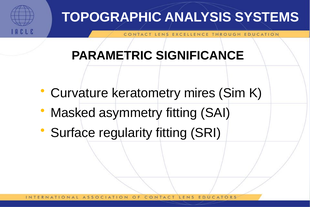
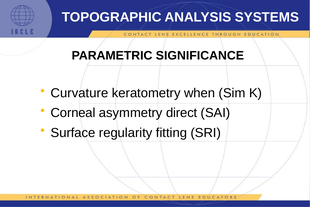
mires: mires -> when (200, 93)
Masked: Masked -> Corneal (73, 113)
asymmetry fitting: fitting -> direct (182, 113)
